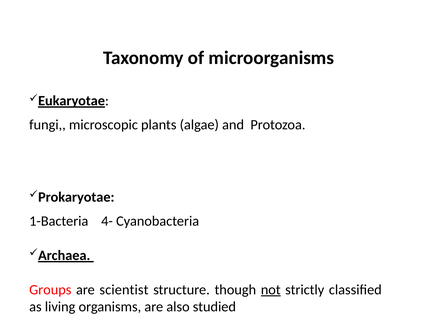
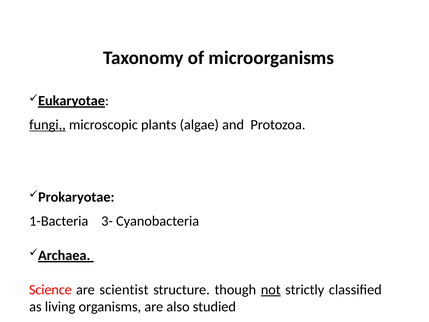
fungi underline: none -> present (47, 125)
4-: 4- -> 3- (107, 221)
Groups: Groups -> Science (50, 289)
